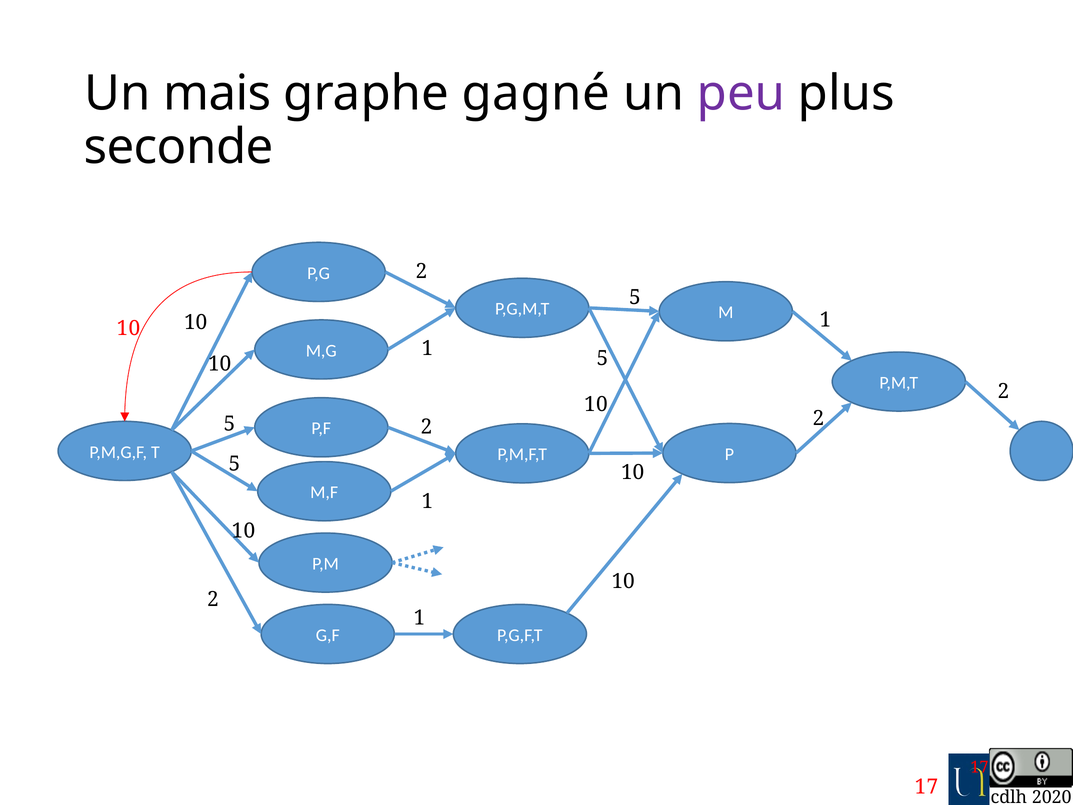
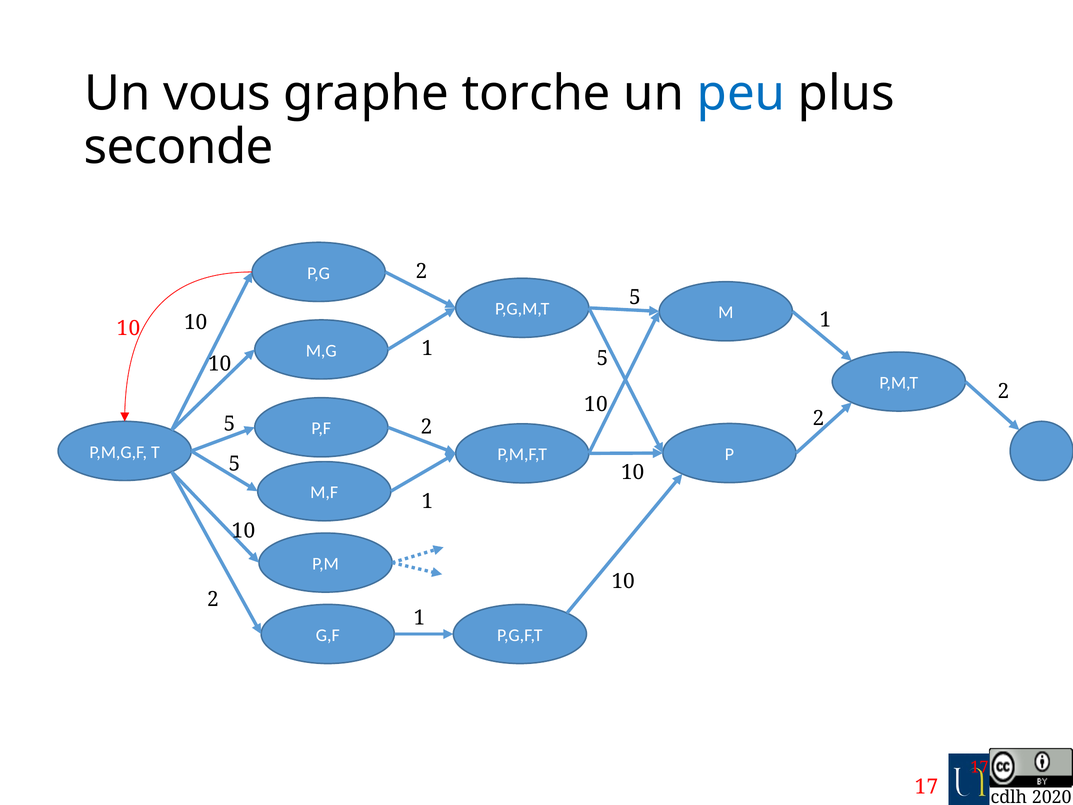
mais: mais -> vous (217, 94)
gagné: gagné -> torche (536, 94)
peu colour: purple -> blue (741, 94)
